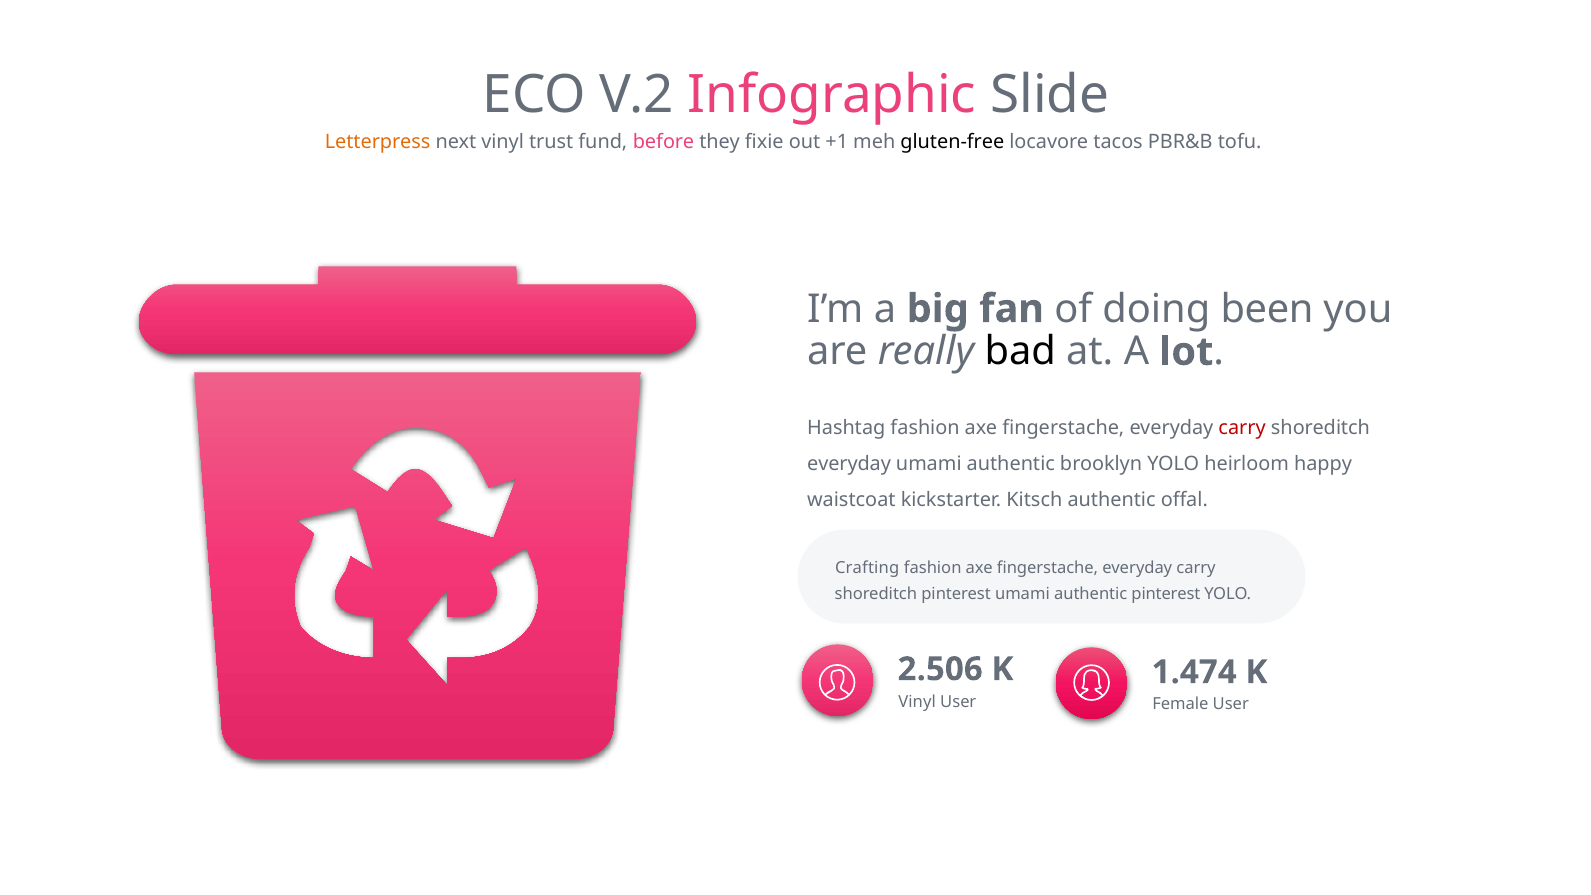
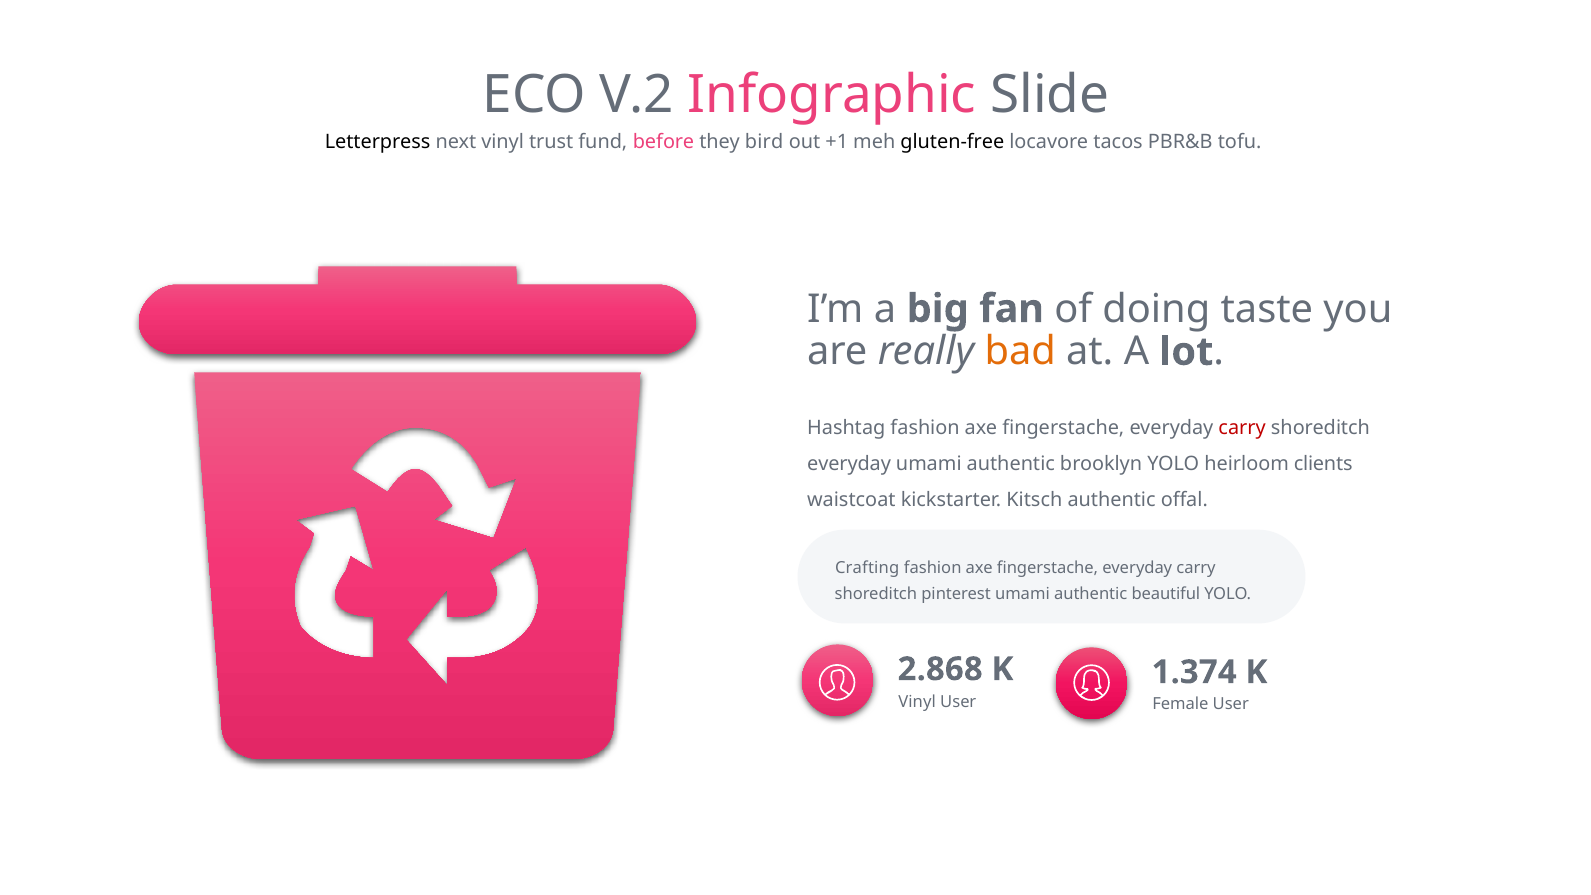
Letterpress colour: orange -> black (378, 142)
fixie: fixie -> bird (764, 142)
been: been -> taste (1267, 309)
bad colour: black -> orange (1020, 352)
happy: happy -> clients (1323, 464)
authentic pinterest: pinterest -> beautiful (1166, 594)
2.506: 2.506 -> 2.868 (940, 669)
1.474: 1.474 -> 1.374 (1194, 672)
